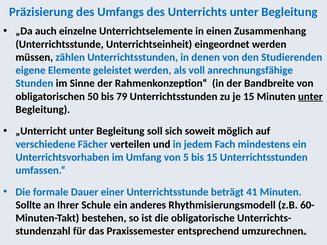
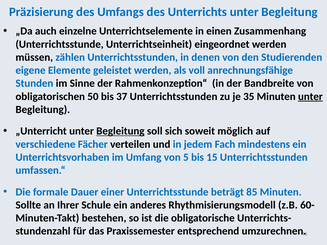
79: 79 -> 37 (122, 97)
je 15: 15 -> 35 (249, 97)
Begleitung underline: none -> present (120, 131)
41: 41 -> 85 (252, 192)
